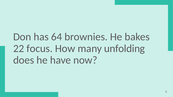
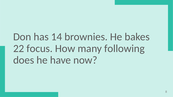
64: 64 -> 14 (57, 37)
unfolding: unfolding -> following (124, 49)
